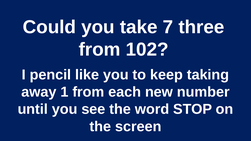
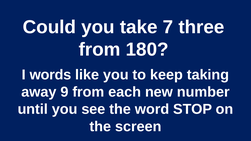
102: 102 -> 180 (147, 50)
pencil: pencil -> words (51, 75)
1: 1 -> 9 (64, 92)
